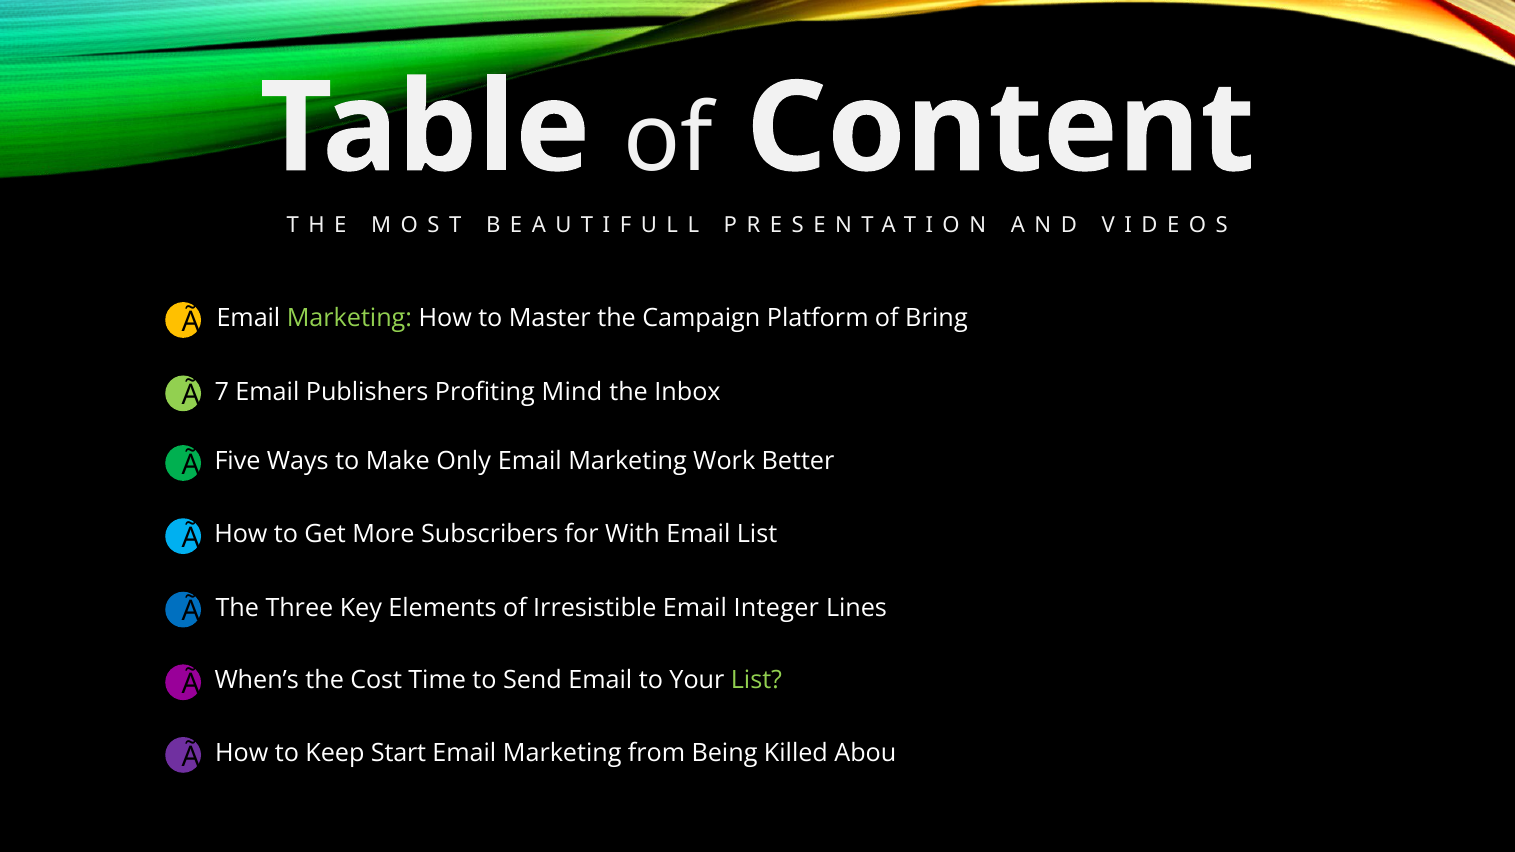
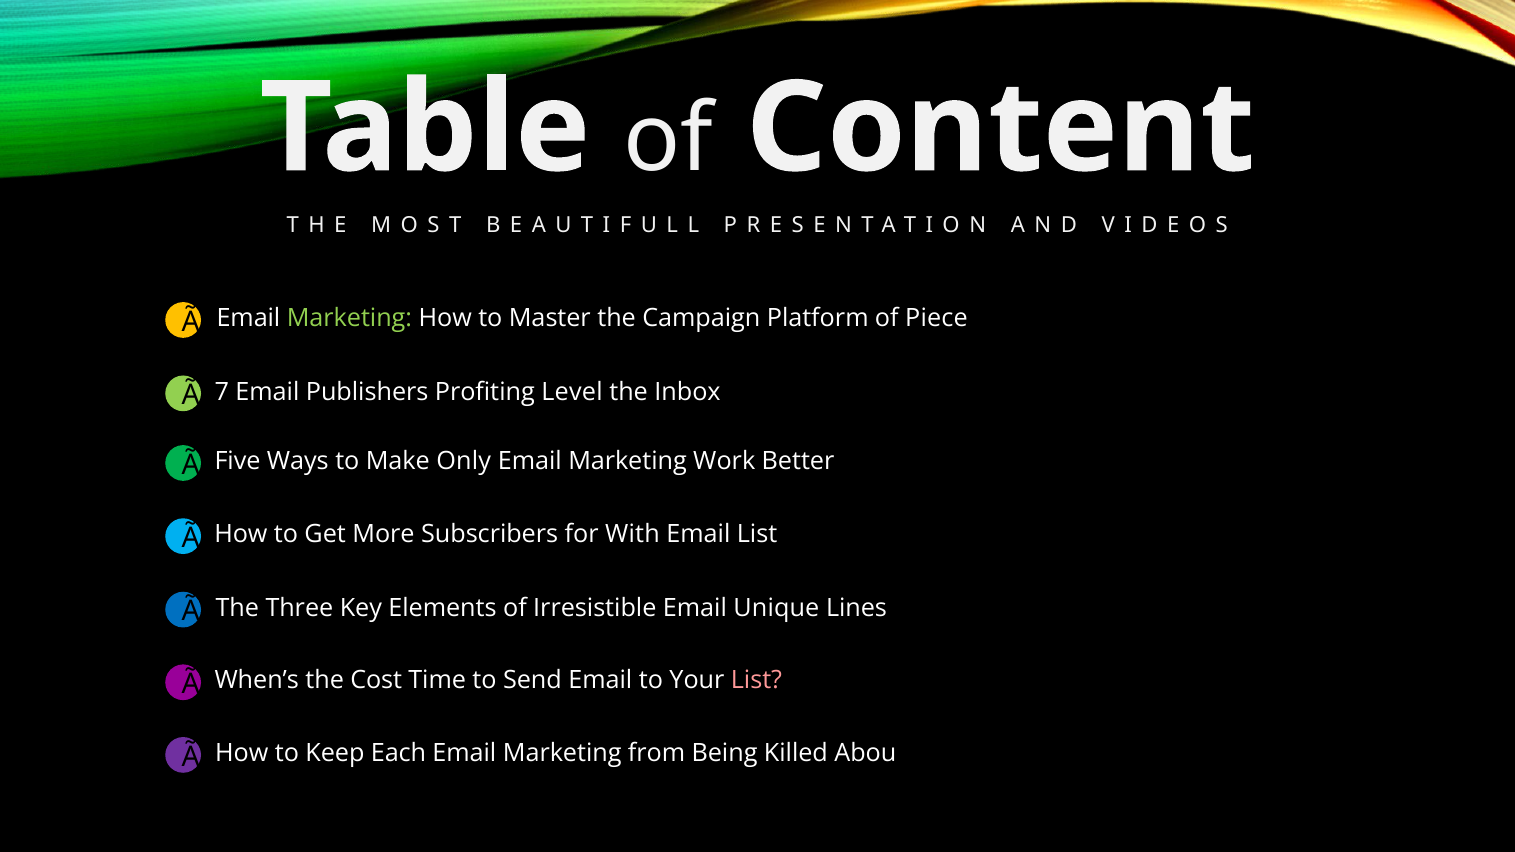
Bring: Bring -> Piece (936, 318)
Mind: Mind -> Level (572, 392)
Integer: Integer -> Unique (776, 608)
List colour: light green -> pink (756, 681)
Start: Start -> Each (399, 753)
